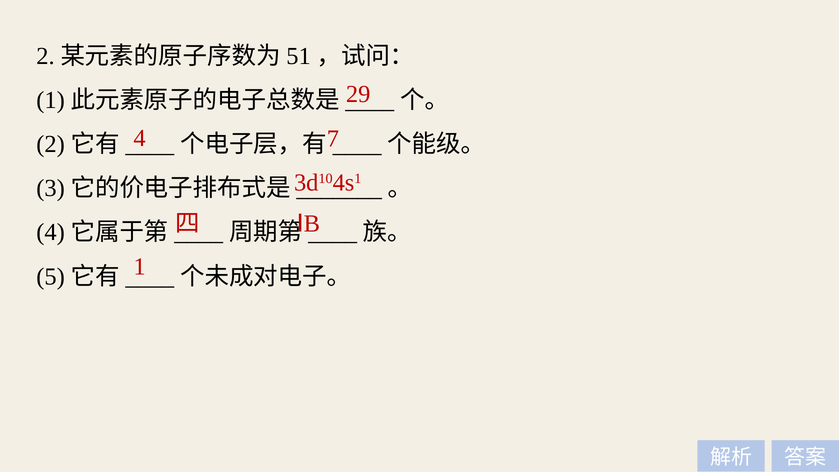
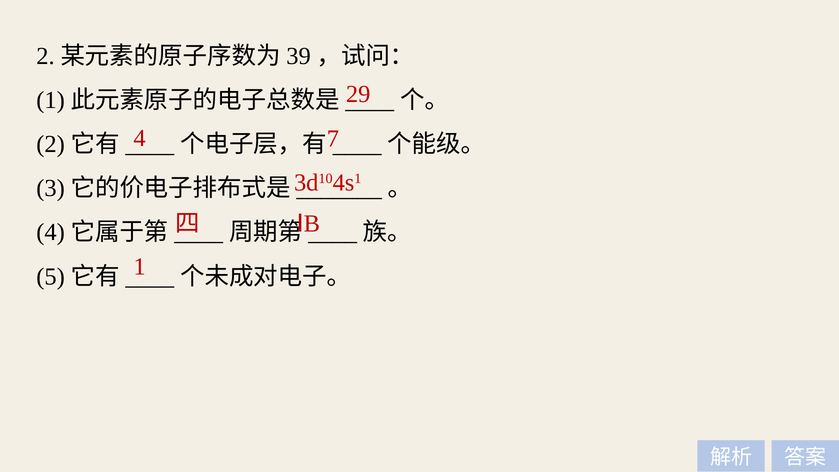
51: 51 -> 39 (299, 56)
